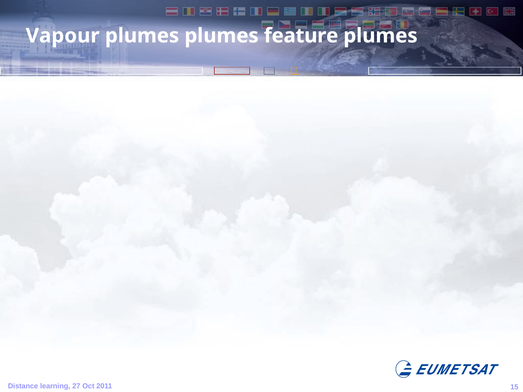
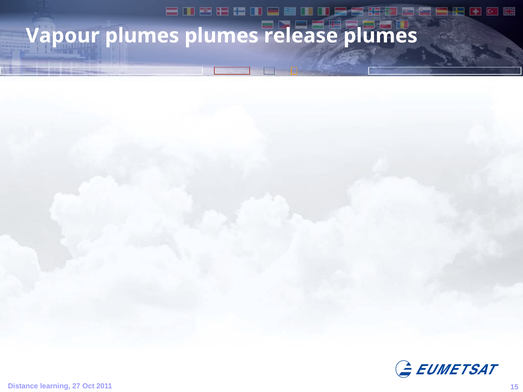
feature: feature -> release (301, 36)
